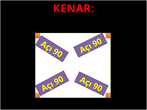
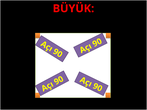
KENAR: KENAR -> BÜYÜK (73, 9)
